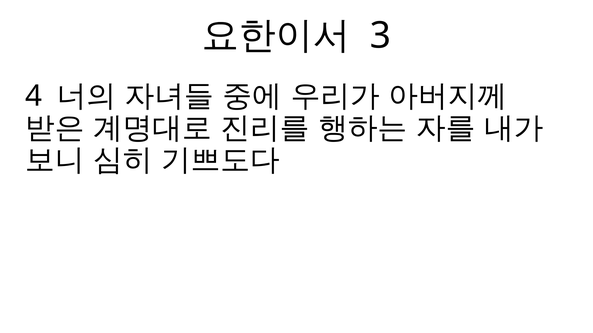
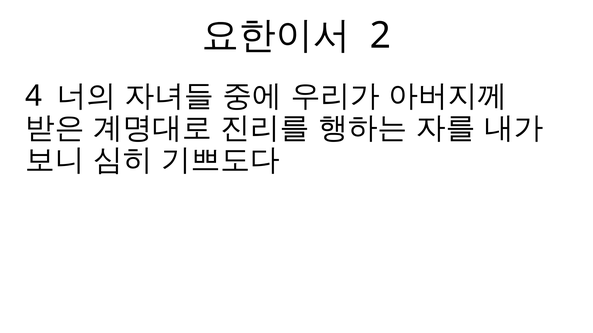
3: 3 -> 2 (381, 36)
